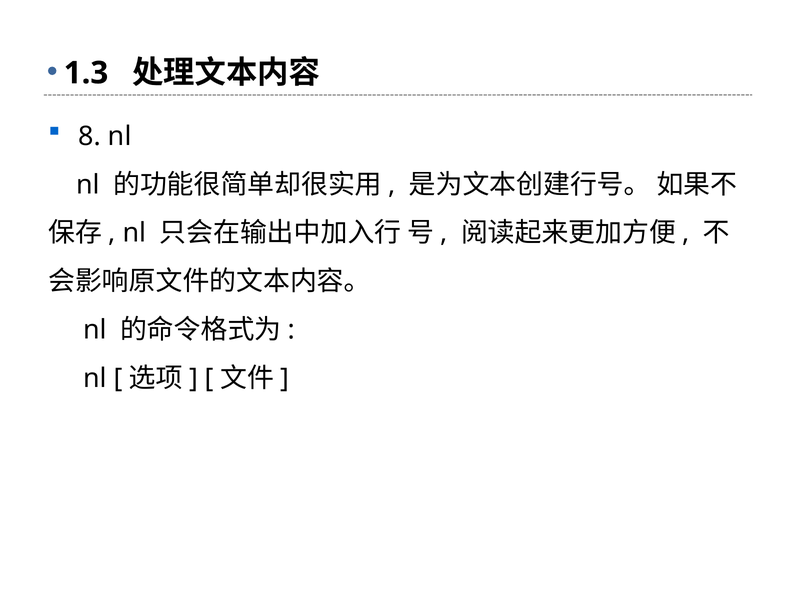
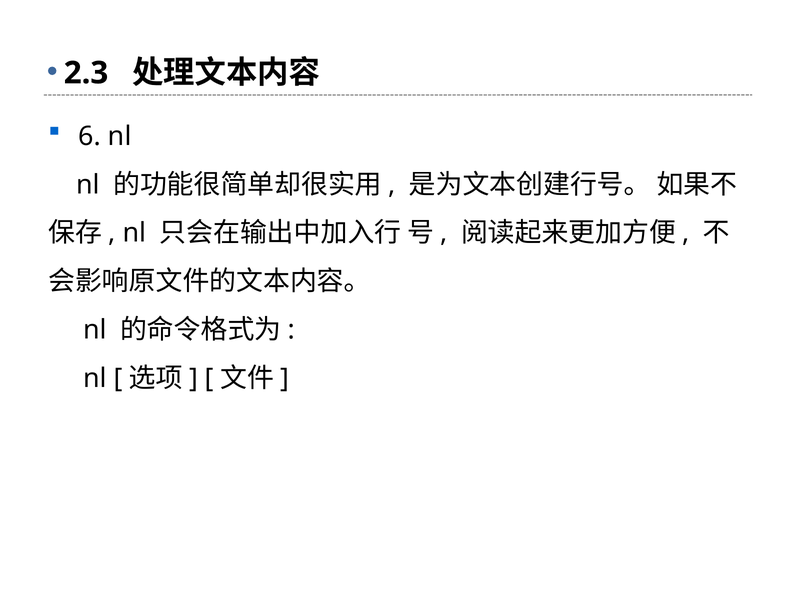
1.3: 1.3 -> 2.3 (86, 73)
8: 8 -> 6 (90, 136)
